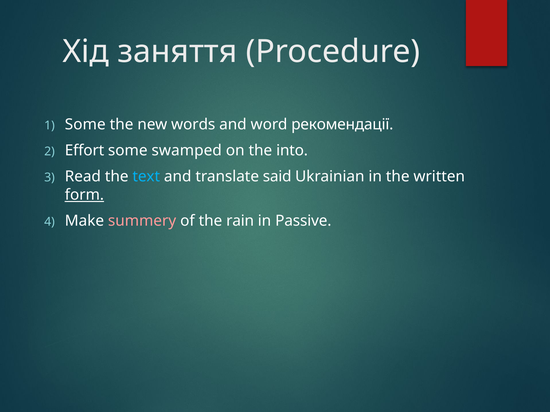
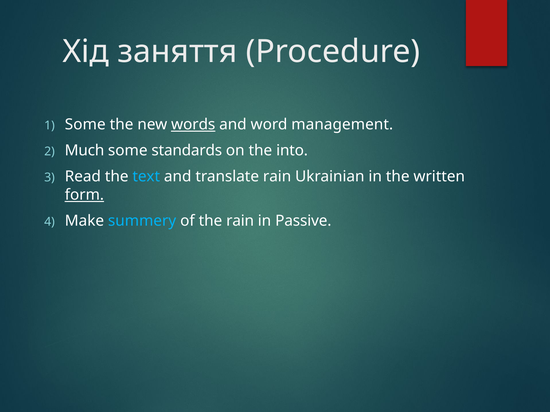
words underline: none -> present (193, 125)
рекомендації: рекомендації -> management (342, 125)
Effort: Effort -> Much (85, 151)
swamped: swamped -> standards (187, 151)
translate said: said -> rain (277, 177)
summery colour: pink -> light blue (142, 221)
